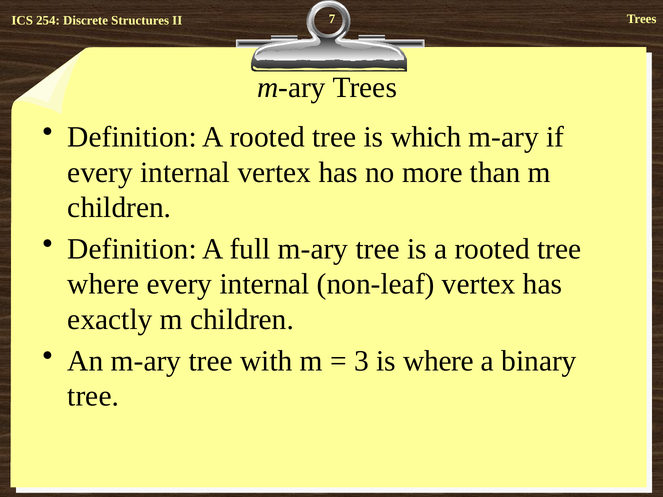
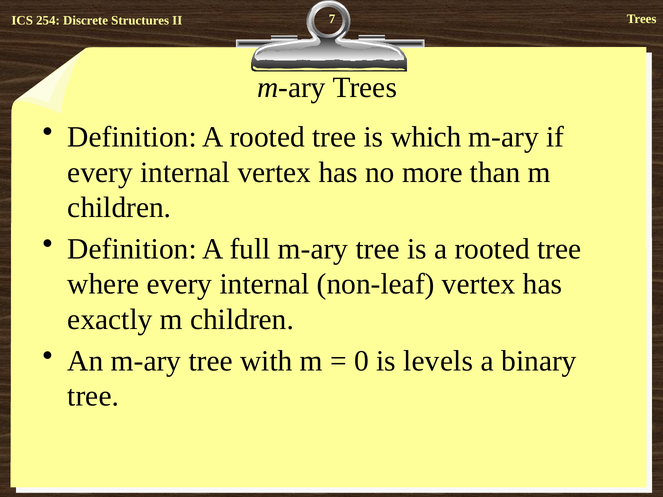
3: 3 -> 0 (361, 361)
is where: where -> levels (438, 361)
